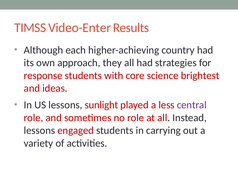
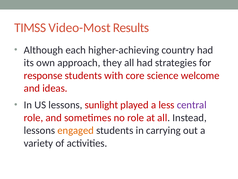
Video-Enter: Video-Enter -> Video-Most (80, 28)
brightest: brightest -> welcome (200, 75)
engaged colour: red -> orange (76, 130)
